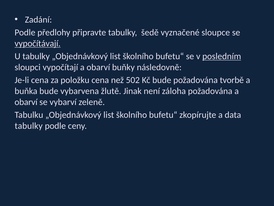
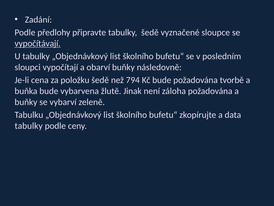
posledním underline: present -> none (222, 56)
položku cena: cena -> šedě (100, 80)
502: 502 -> 794 (133, 80)
obarví: obarví -> buňky (26, 102)
